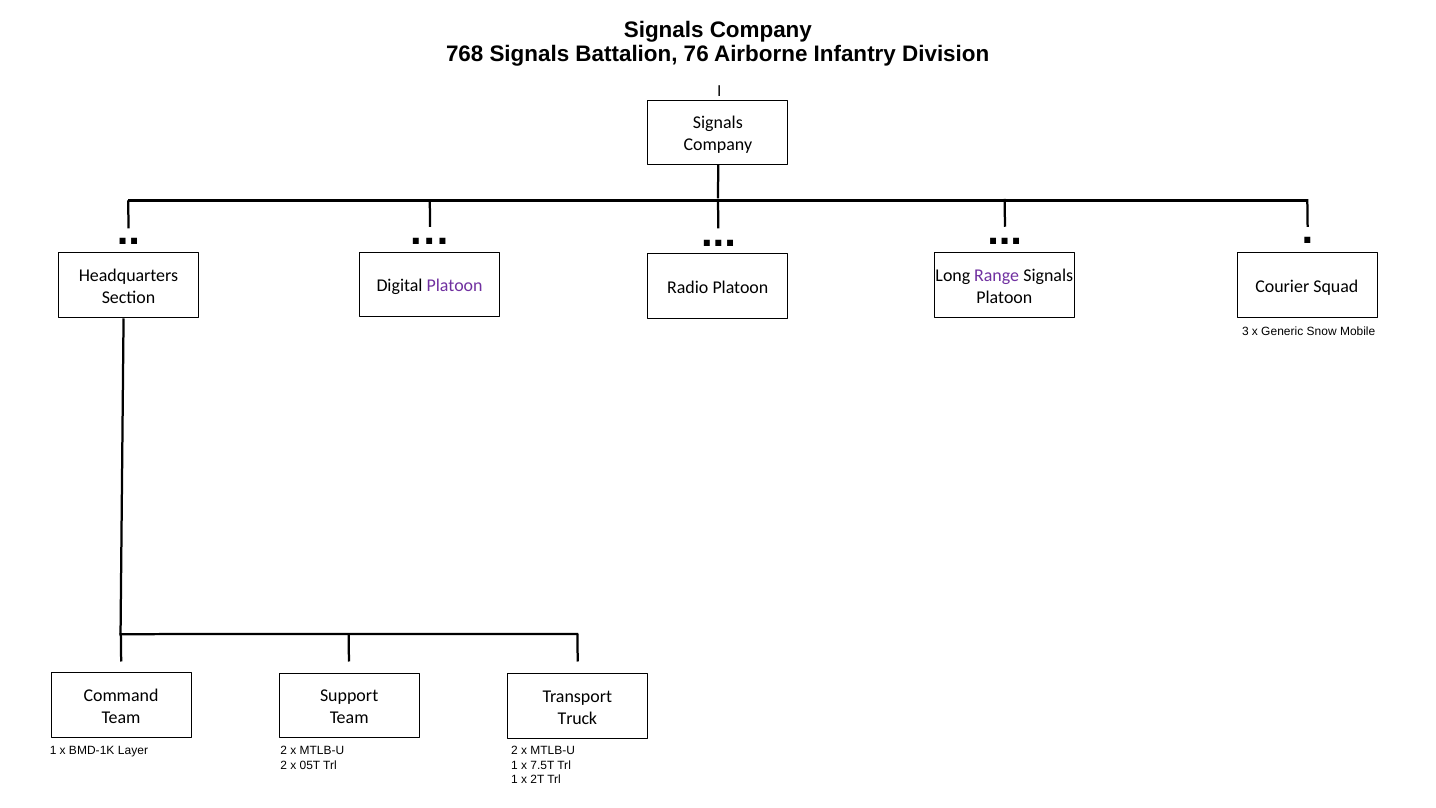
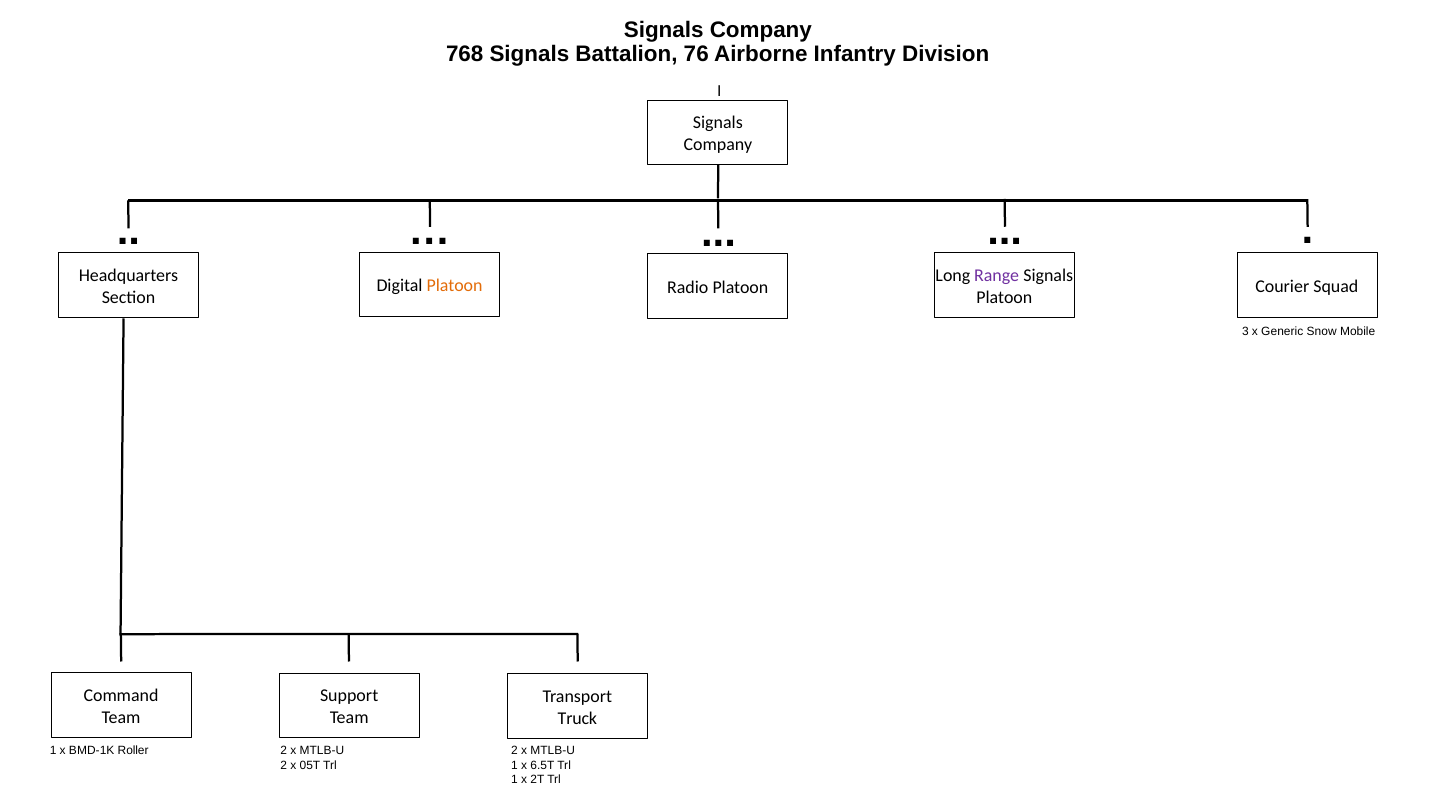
Platoon colour: purple -> orange (455, 286)
Layer: Layer -> Roller (133, 751)
7.5T: 7.5T -> 6.5T (542, 765)
